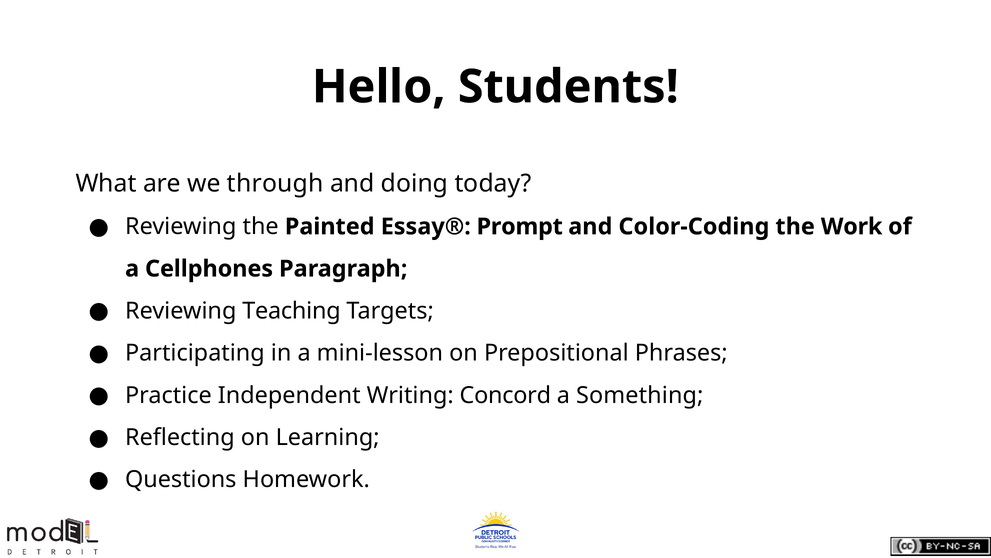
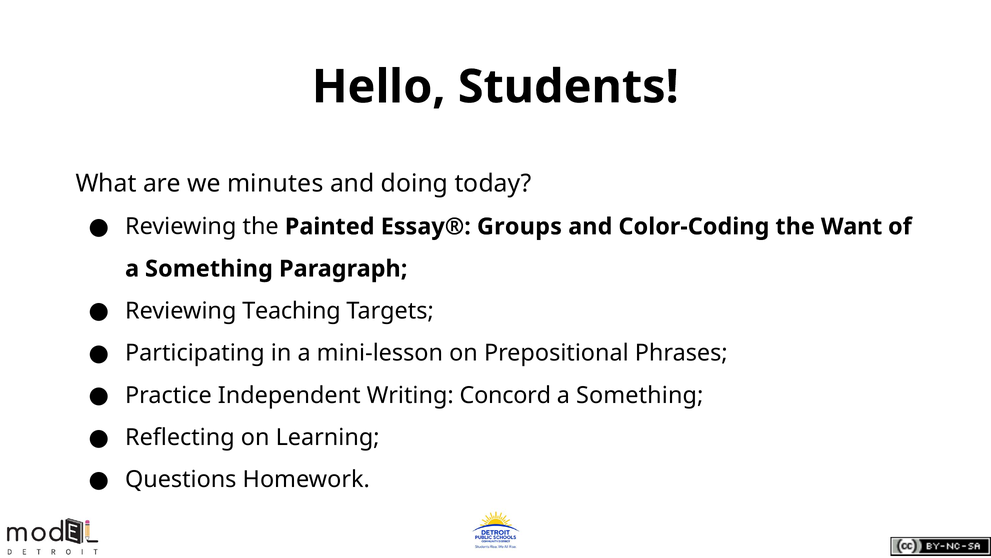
through: through -> minutes (275, 184)
Prompt: Prompt -> Groups (519, 226)
Work: Work -> Want (852, 226)
Cellphones: Cellphones -> Something (209, 269)
